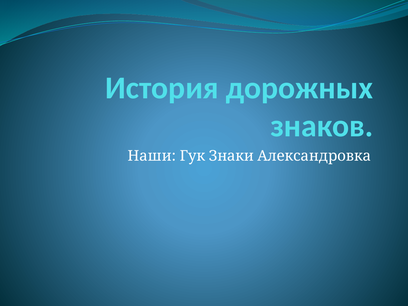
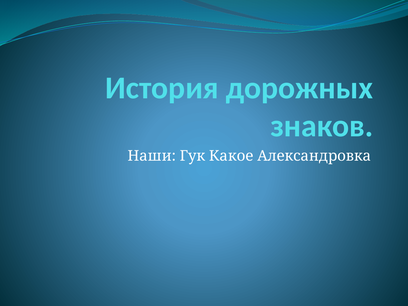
Знаки: Знаки -> Какое (231, 156)
